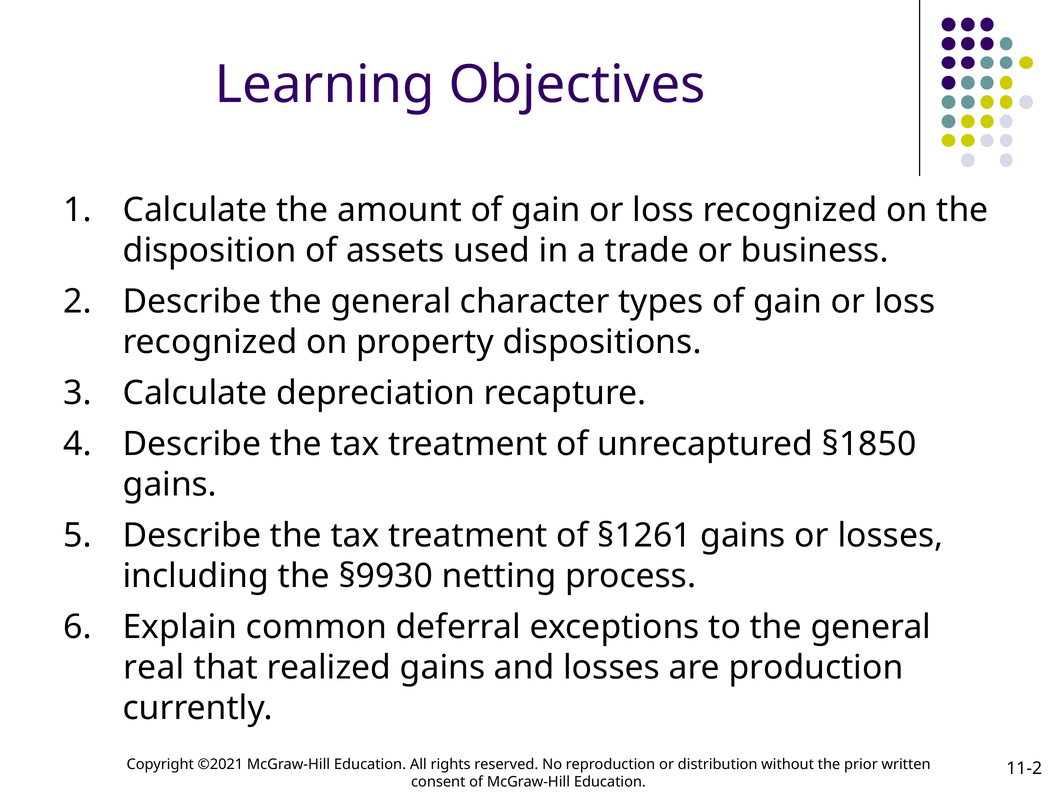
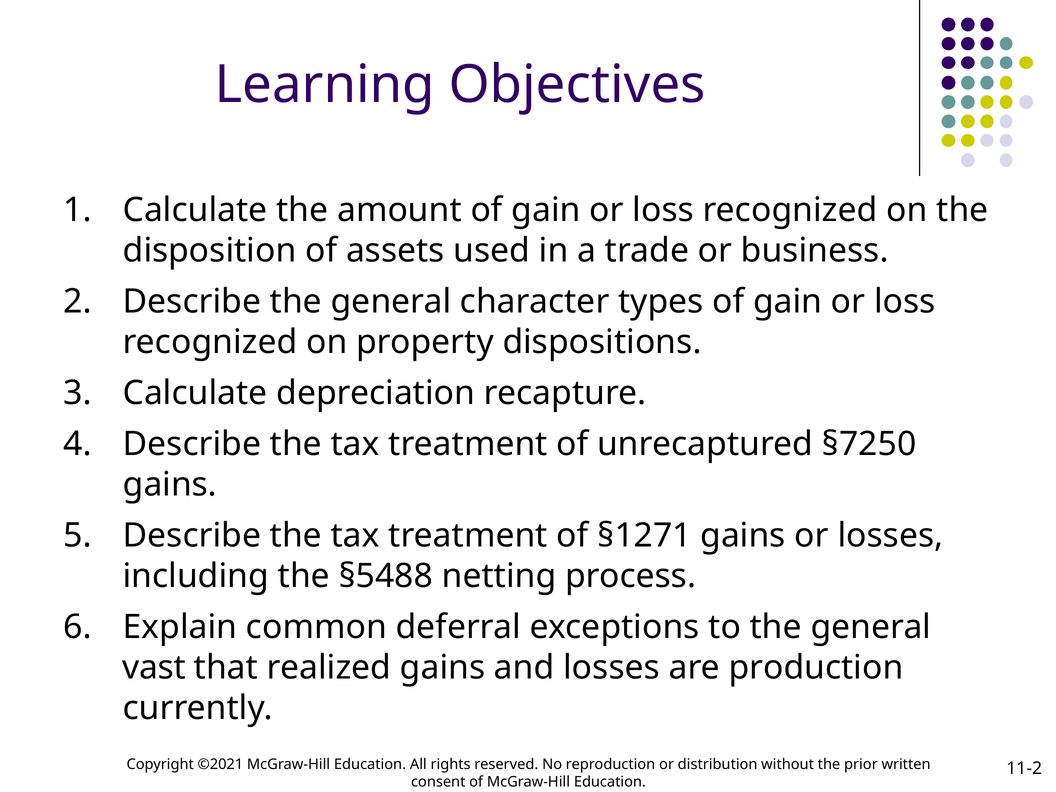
§1850: §1850 -> §7250 (869, 444)
§1261: §1261 -> §1271 (644, 536)
§9930: §9930 -> §5488 (386, 576)
real: real -> vast (154, 668)
